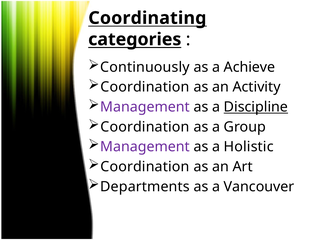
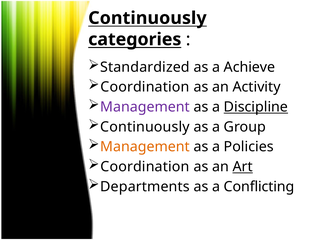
Coordinating: Coordinating -> Continuously (147, 18)
Continuously: Continuously -> Standardized (145, 67)
Coordination: Coordination -> Continuously (145, 127)
Management colour: purple -> orange (145, 147)
Holistic: Holistic -> Policies (249, 147)
Art underline: none -> present (243, 167)
Vancouver: Vancouver -> Conflicting (259, 187)
